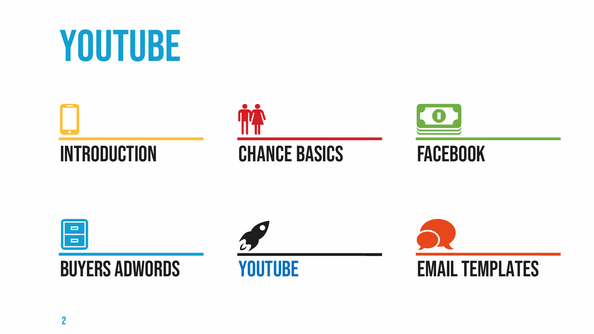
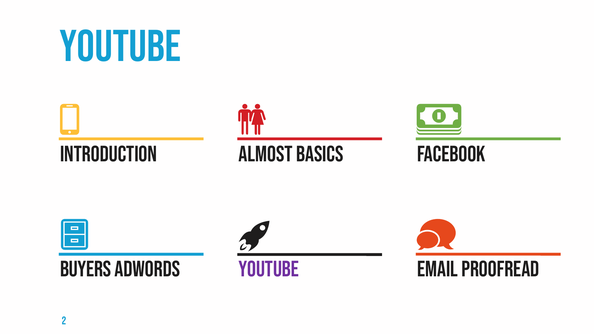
Chance: Chance -> Almost (266, 154)
YouTube colour: blue -> purple (269, 269)
templates: templates -> proofread (500, 269)
